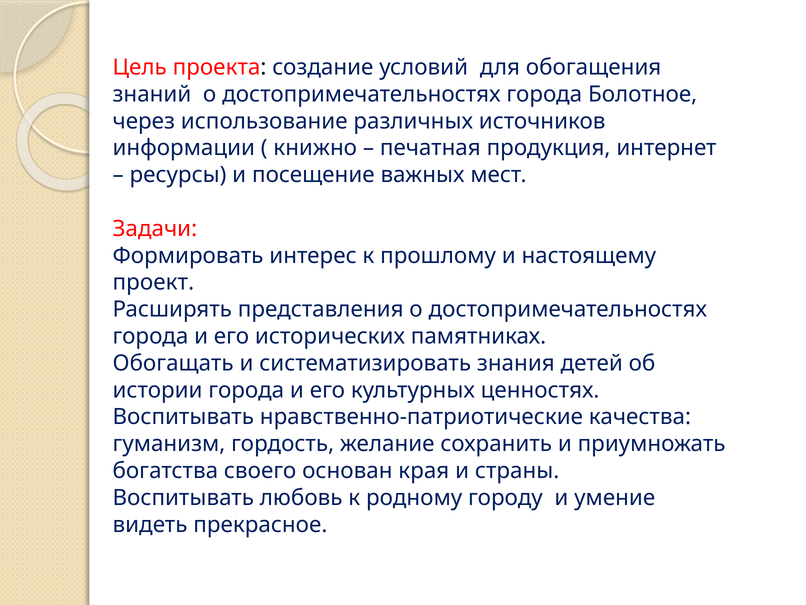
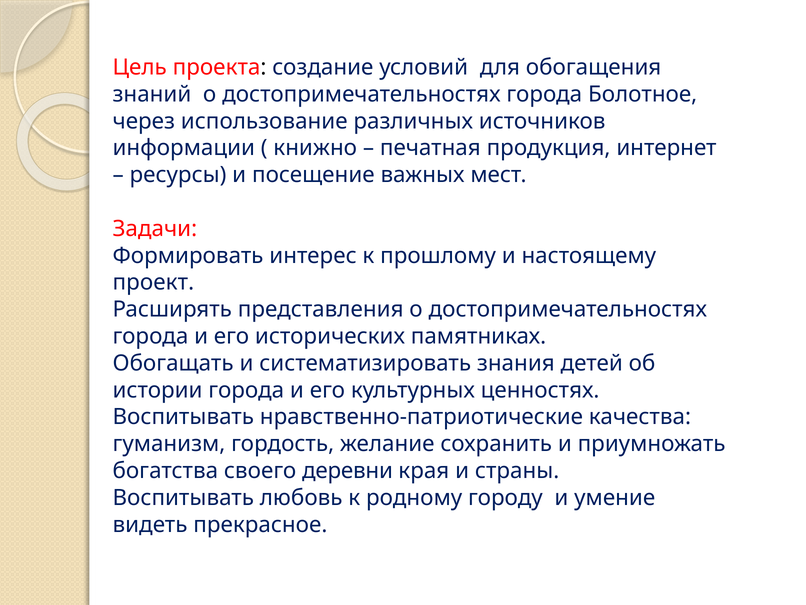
основан: основан -> деревни (347, 470)
